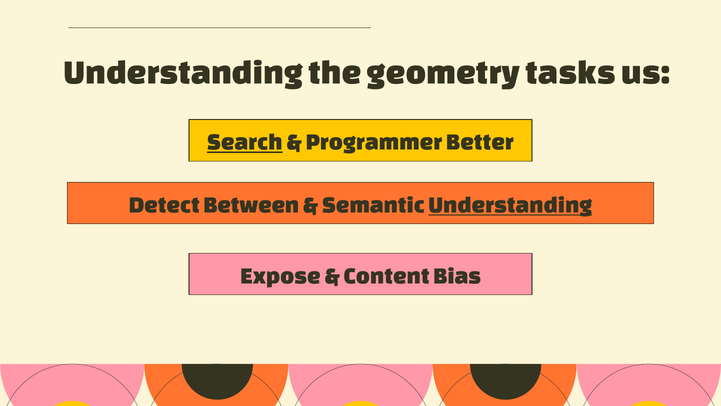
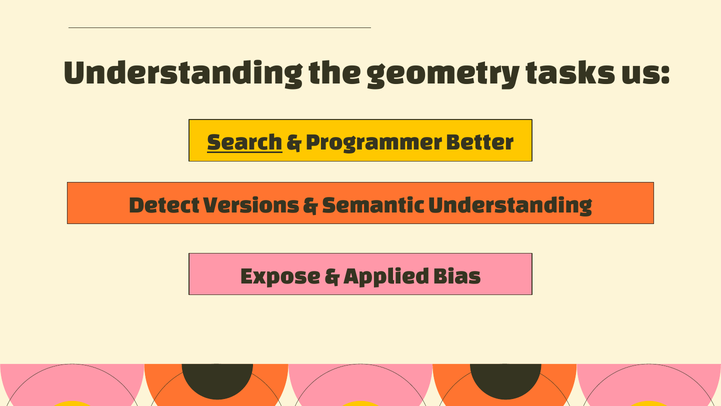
Between: Between -> Versions (251, 204)
Understanding underline: present -> none (510, 204)
Content: Content -> Applied (387, 275)
